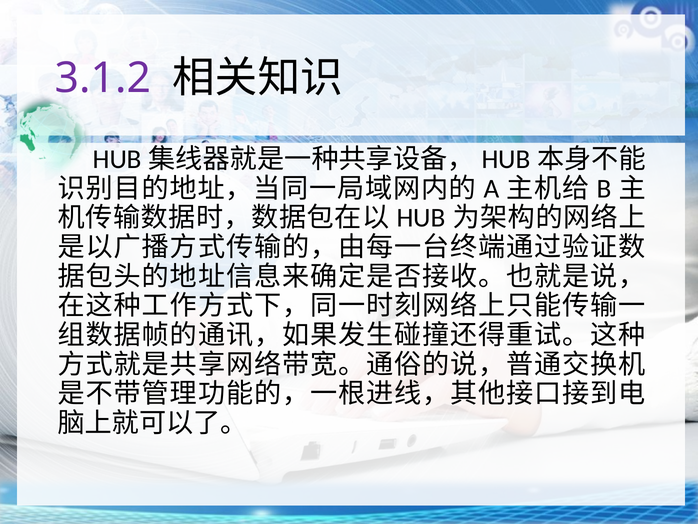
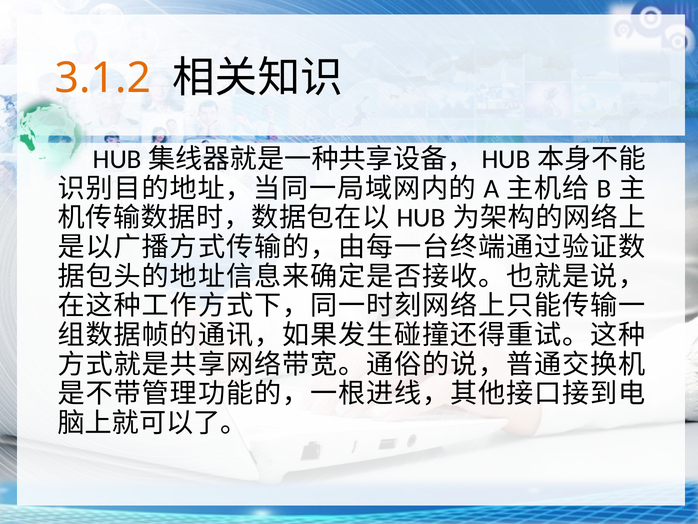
3.1.2 colour: purple -> orange (103, 78)
